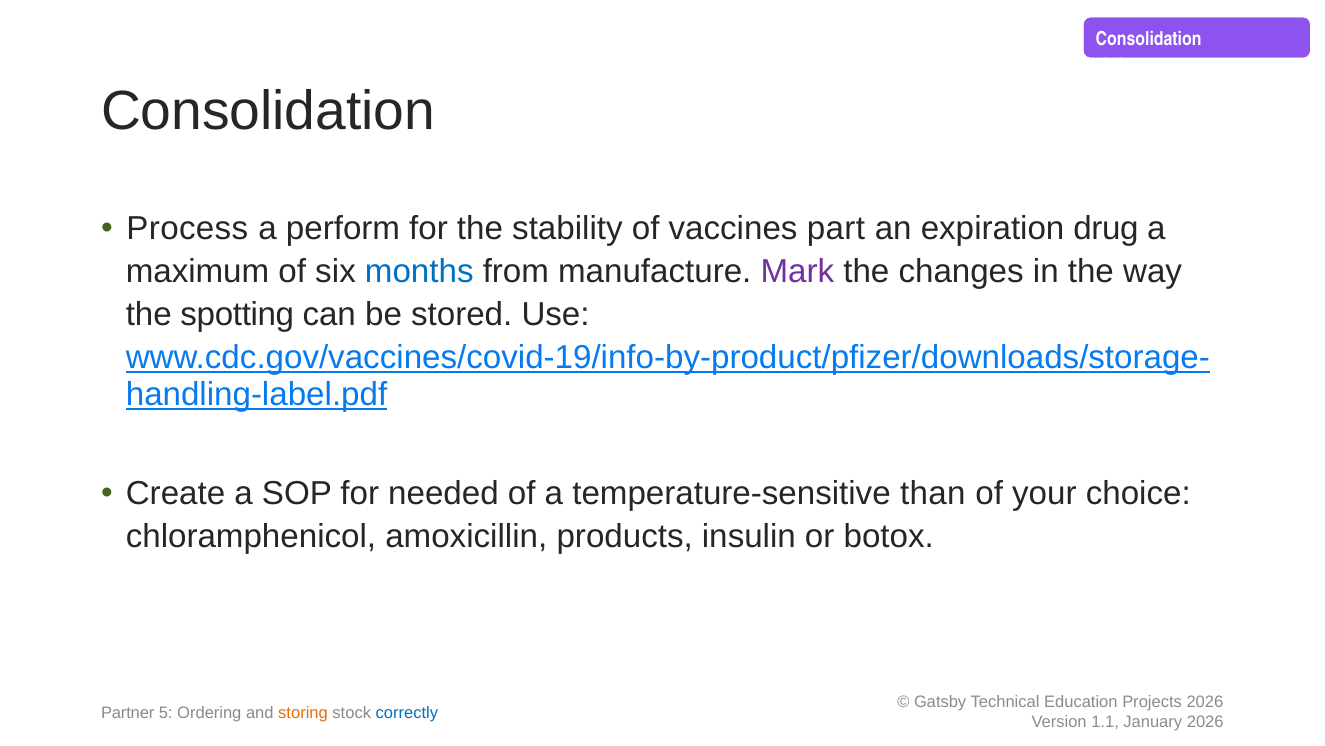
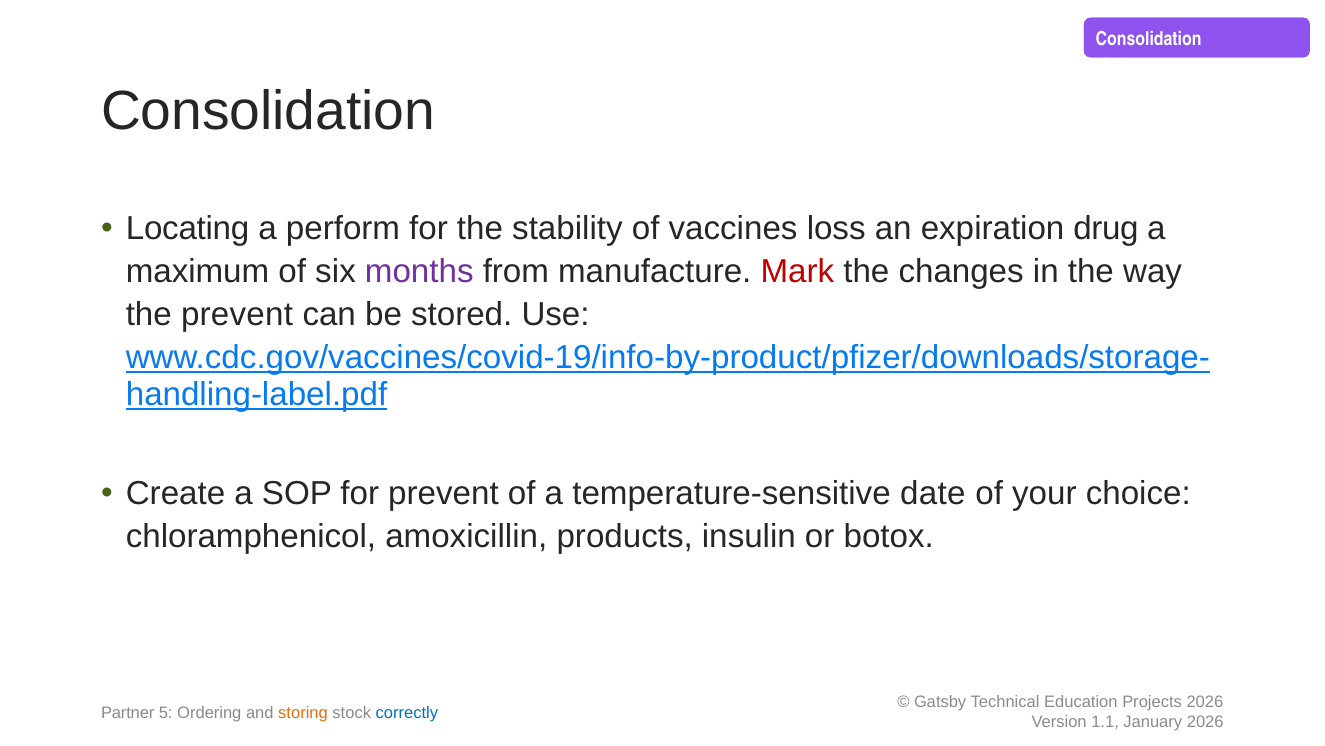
Process: Process -> Locating (188, 229)
part: part -> loss (836, 229)
months colour: blue -> purple (419, 272)
Mark colour: purple -> red (797, 272)
the spotting: spotting -> prevent (237, 315)
for needed: needed -> prevent (443, 493)
than: than -> date (933, 493)
